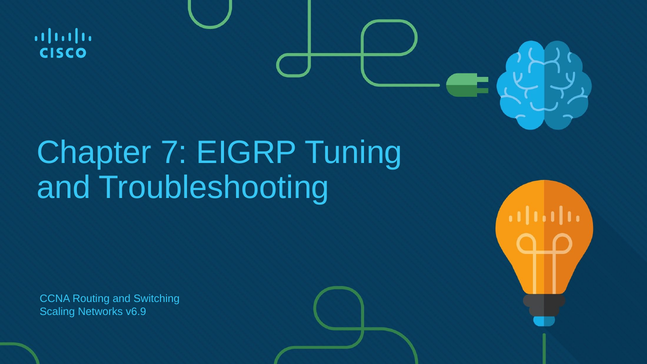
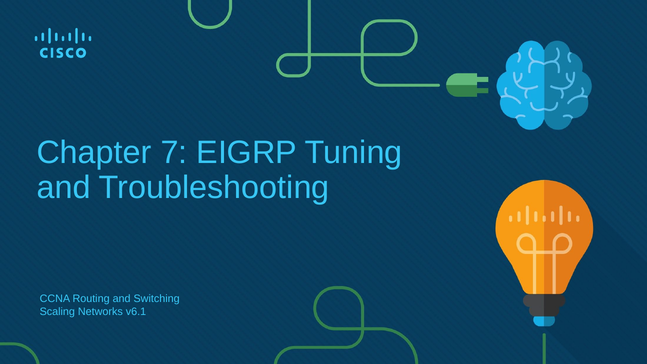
v6.9: v6.9 -> v6.1 (136, 311)
